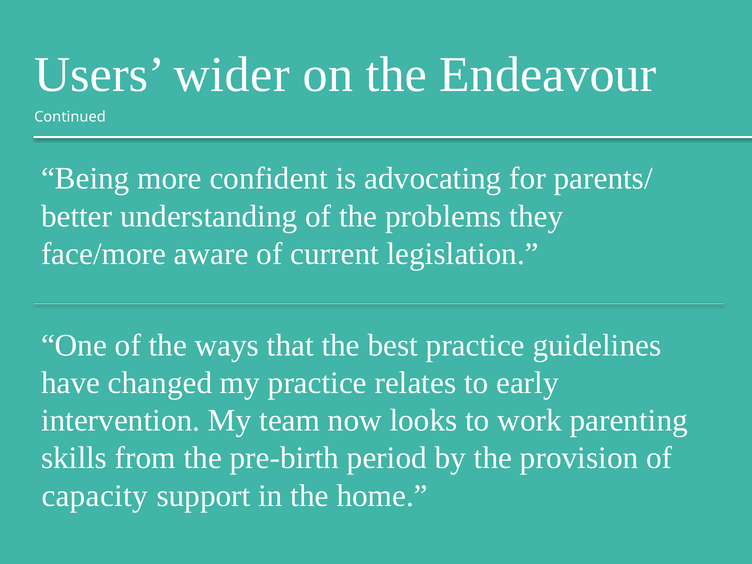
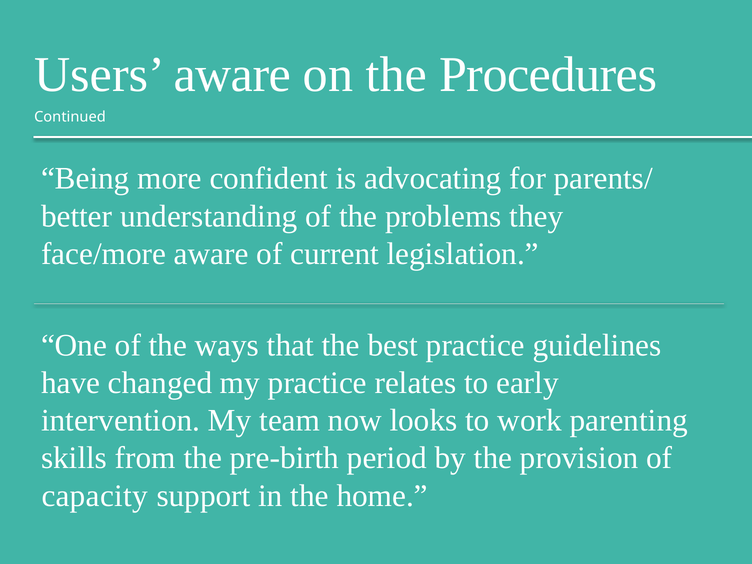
Users wider: wider -> aware (232, 75)
Endeavour: Endeavour -> Procedures (548, 75)
